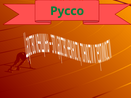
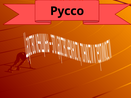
Руссо colour: green -> black (67, 11)
